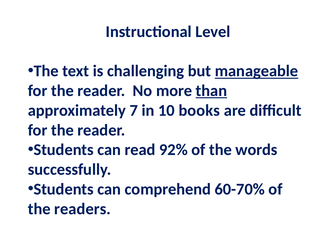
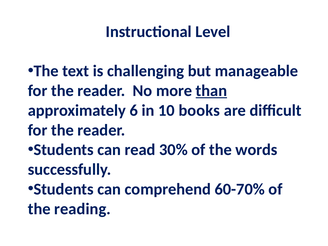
manageable underline: present -> none (257, 71)
7: 7 -> 6 (134, 110)
92%: 92% -> 30% (173, 150)
readers: readers -> reading (82, 209)
